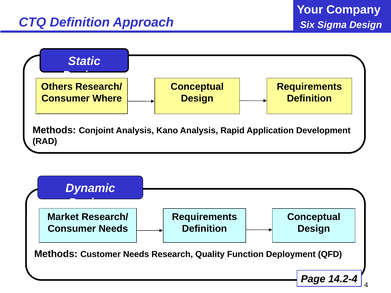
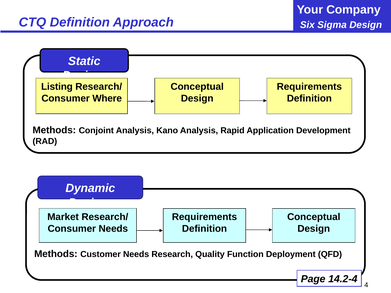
Others: Others -> Listing (57, 87)
